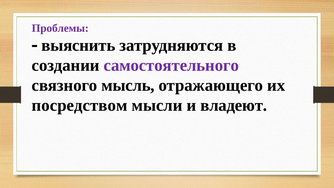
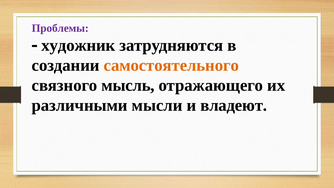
выяснить: выяснить -> художник (78, 45)
самостоятельного colour: purple -> orange (171, 65)
посредством: посредством -> различными (80, 105)
